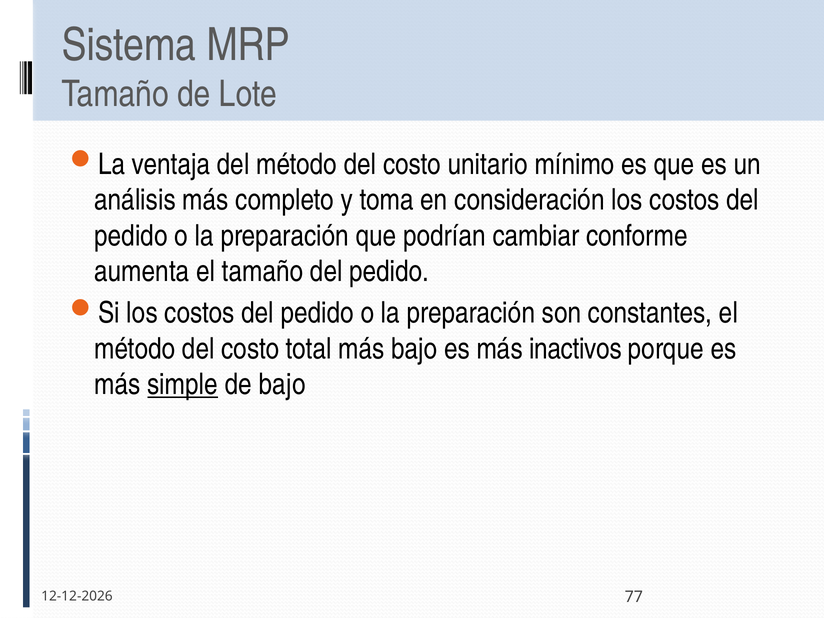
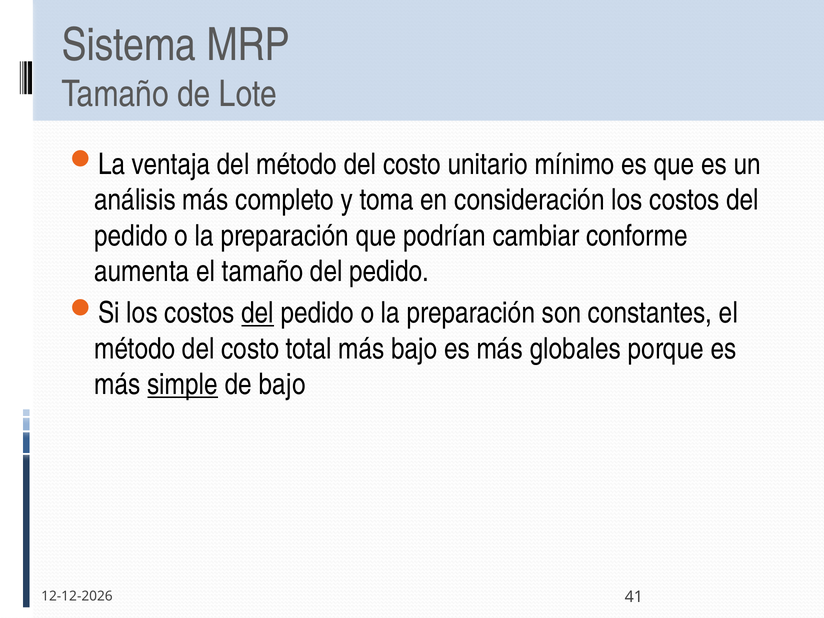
del underline: none -> present (258, 313)
inactivos: inactivos -> globales (575, 349)
77: 77 -> 41 (634, 597)
